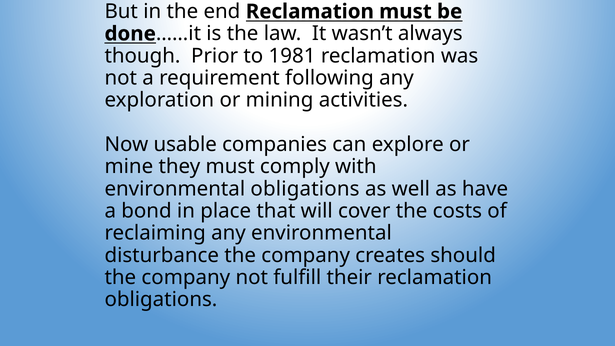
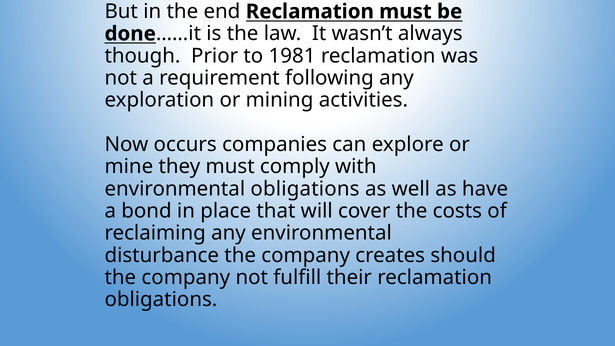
usable: usable -> occurs (185, 144)
